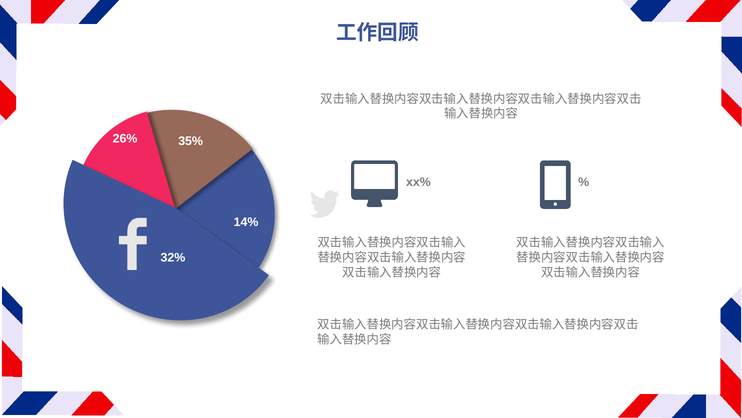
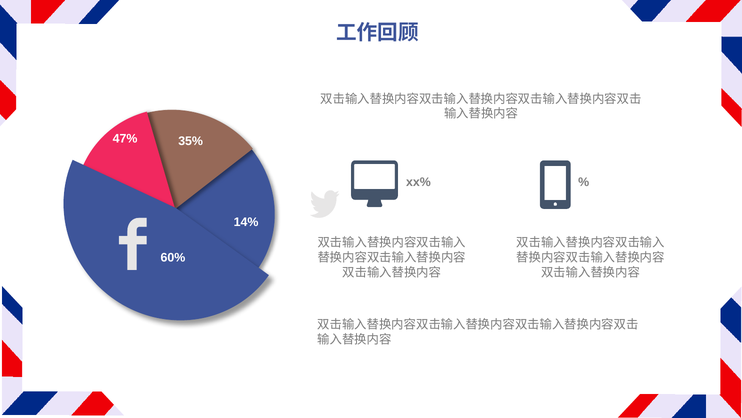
26%: 26% -> 47% (125, 139)
32%: 32% -> 60% (173, 257)
